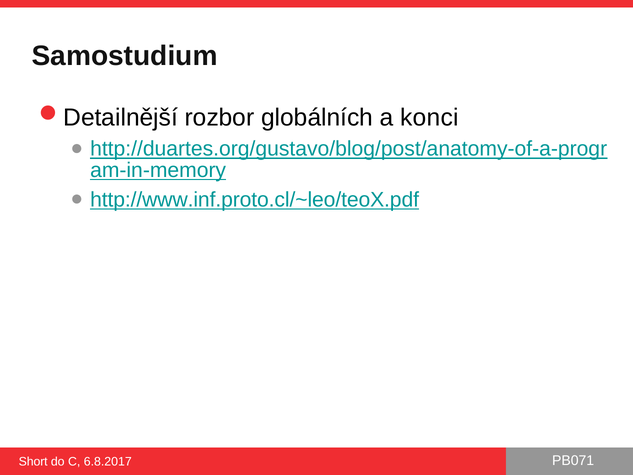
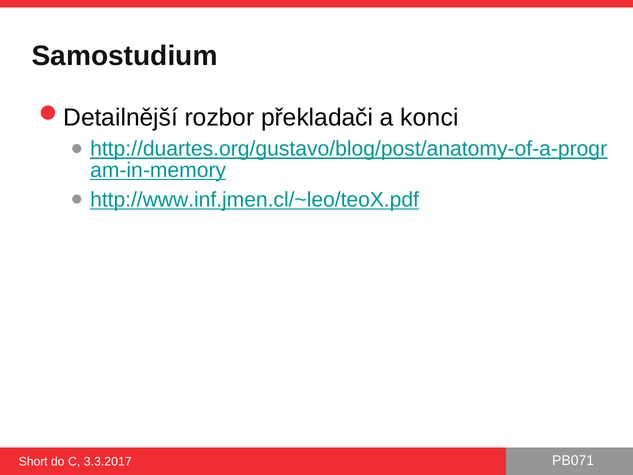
globálních: globálních -> překladači (317, 117)
http://www.inf.proto.cl/~leo/teoX.pdf: http://www.inf.proto.cl/~leo/teoX.pdf -> http://www.inf.jmen.cl/~leo/teoX.pdf (255, 200)
6.8.2017: 6.8.2017 -> 3.3.2017 (108, 461)
